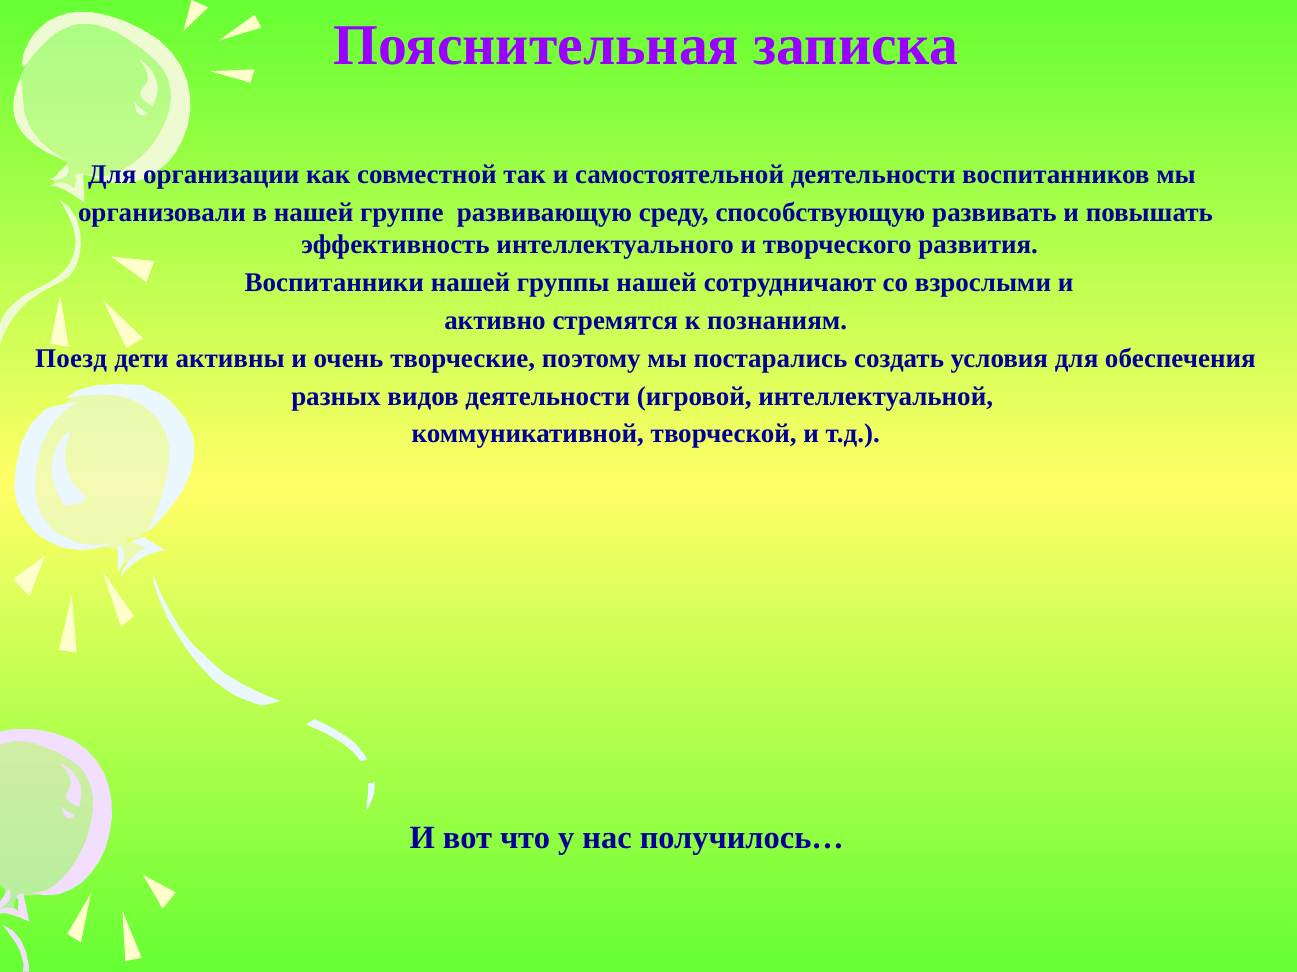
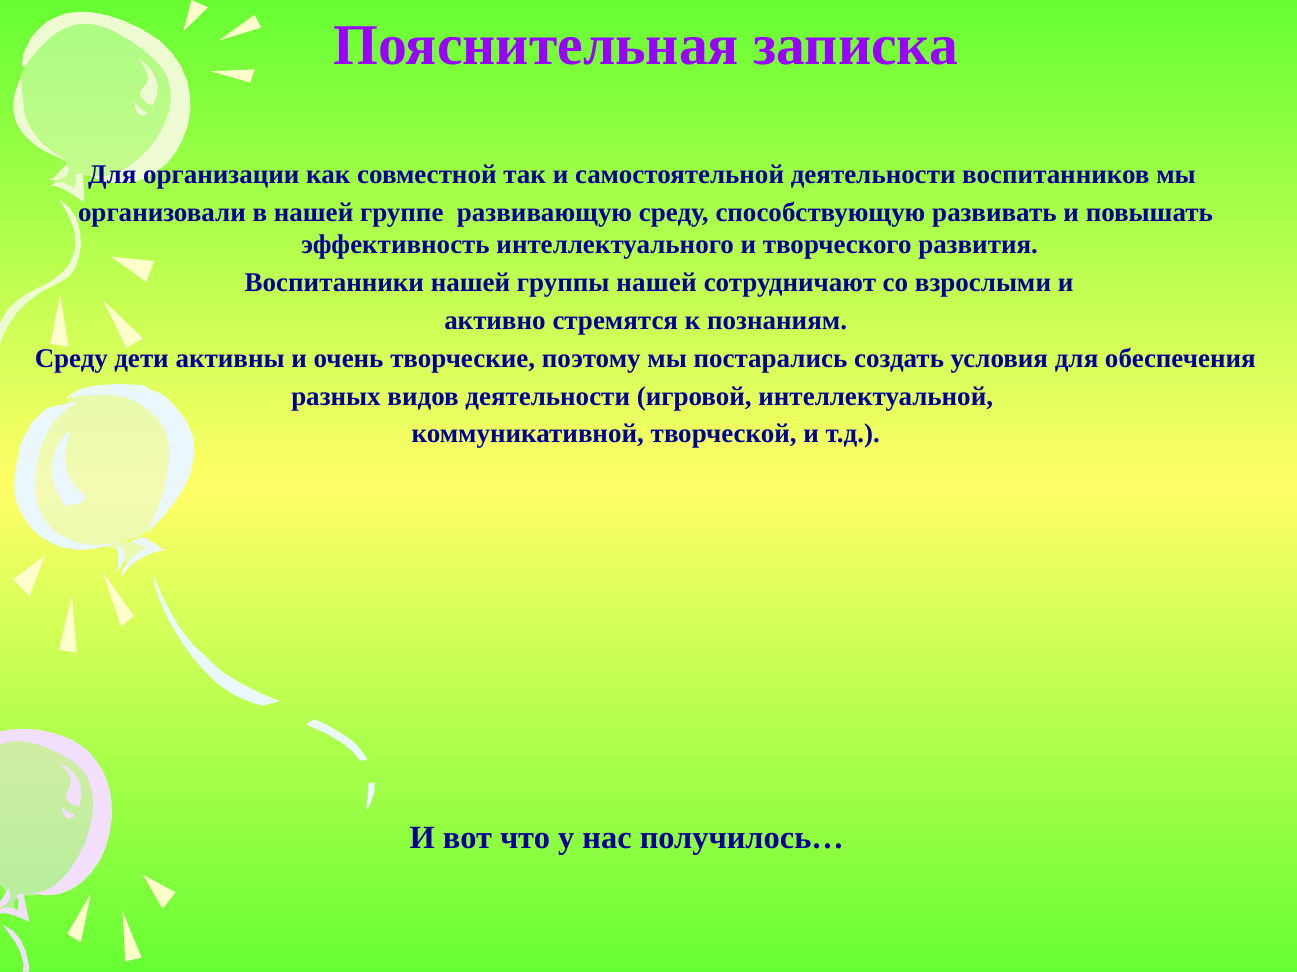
Поезд: Поезд -> Среду (71, 359)
